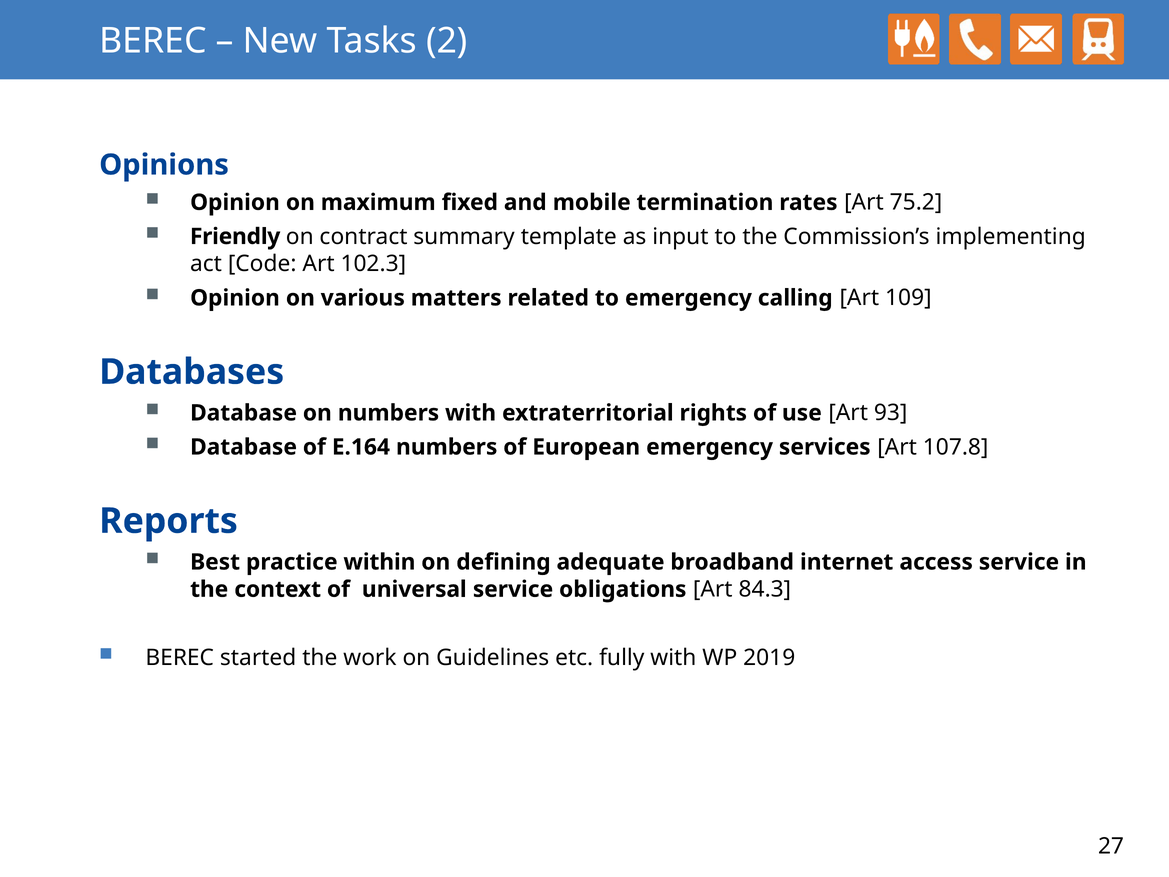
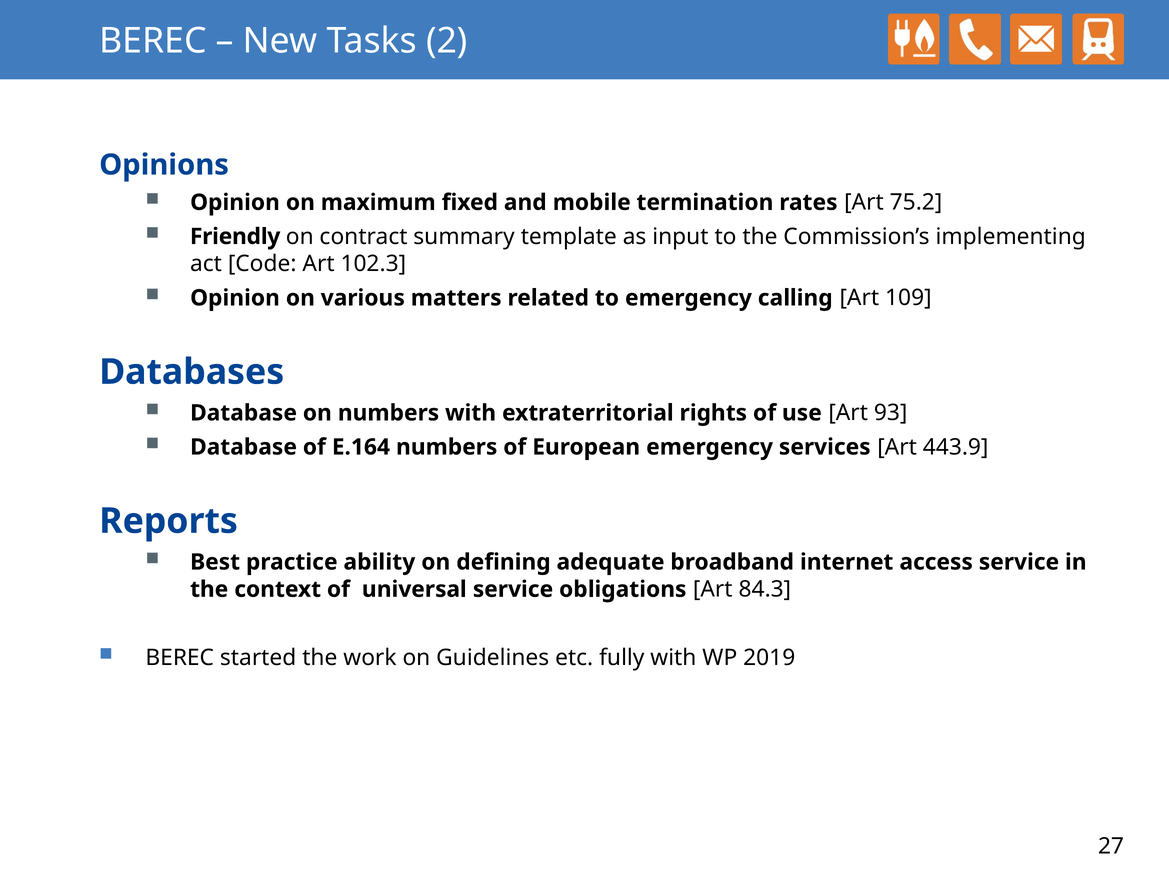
107.8: 107.8 -> 443.9 (956, 447)
within: within -> ability (379, 562)
